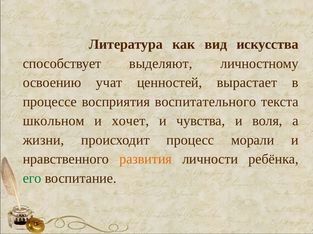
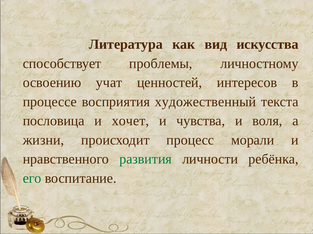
выделяют: выделяют -> проблемы (161, 64)
вырастает: вырастает -> интересов (247, 83)
воспитательного: воспитательного -> художественный (206, 102)
школьном: школьном -> пословица (54, 121)
развития colour: orange -> green (146, 160)
